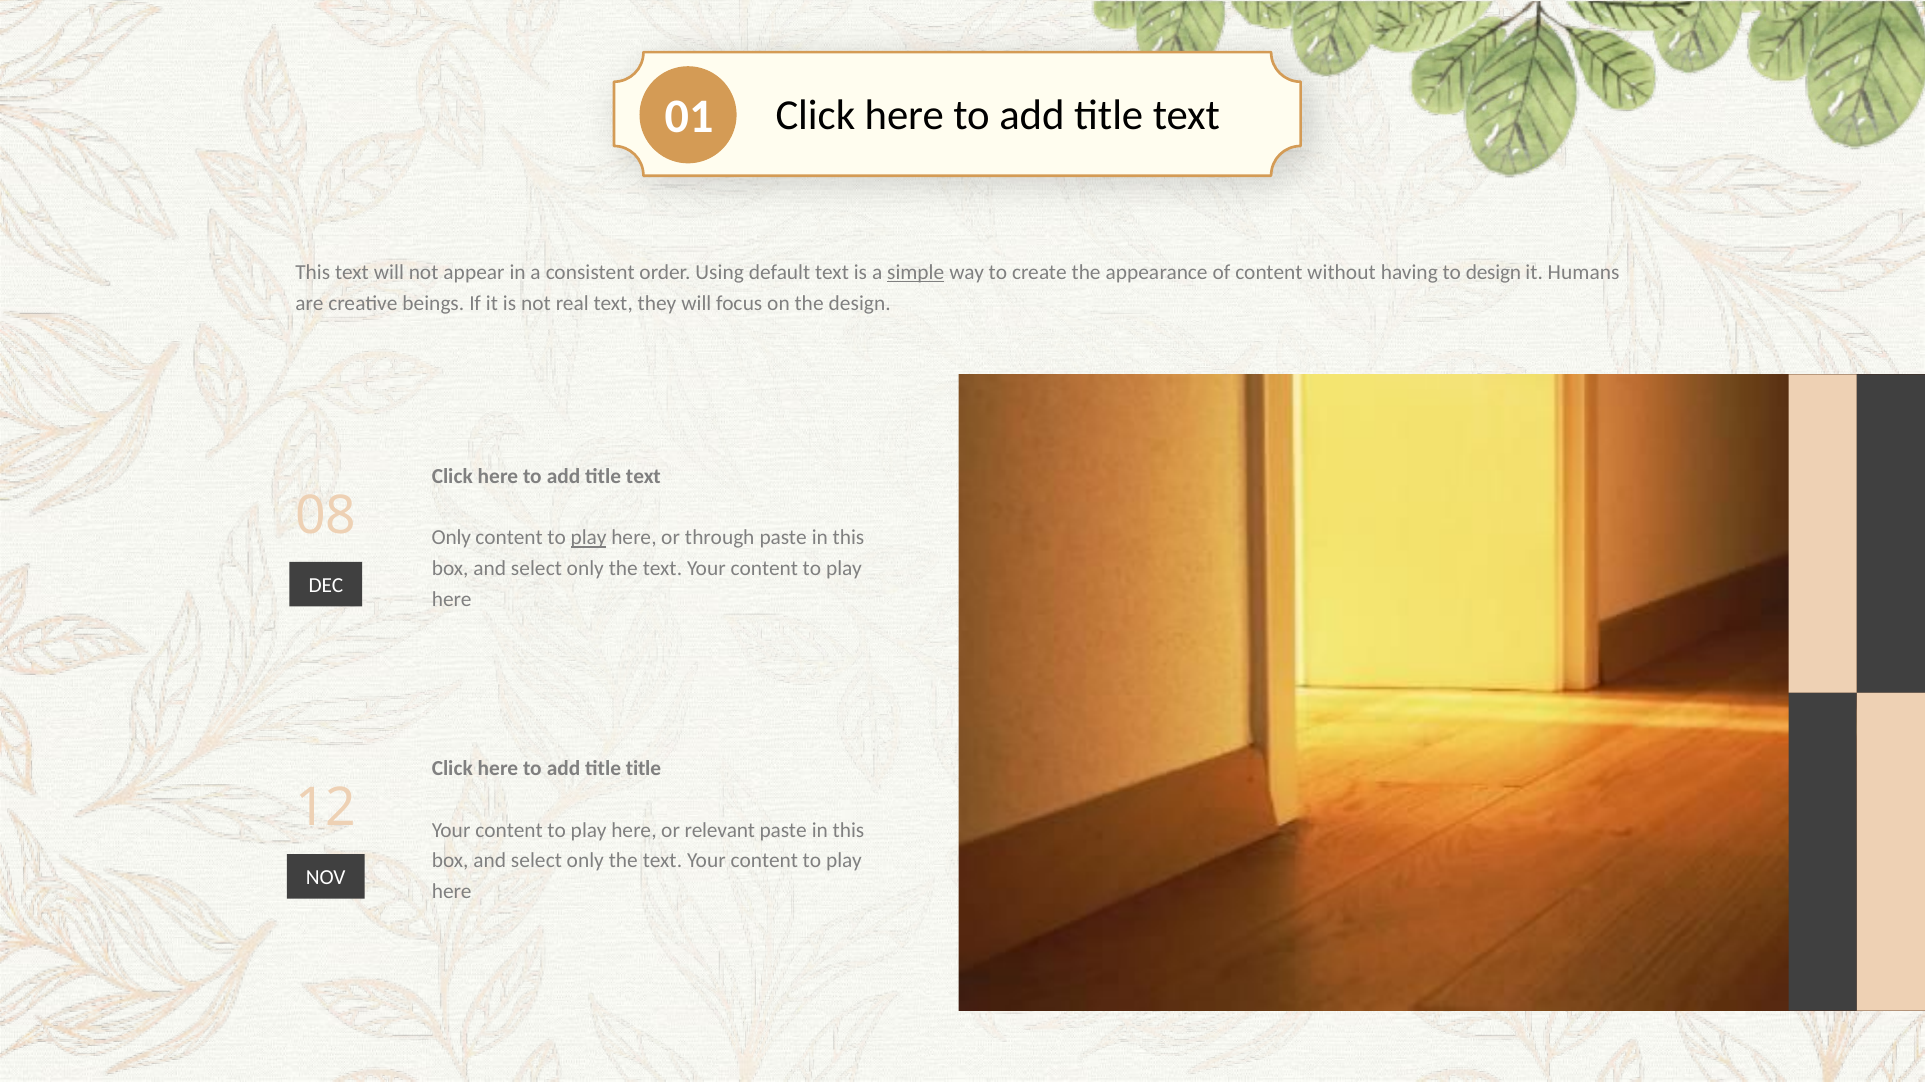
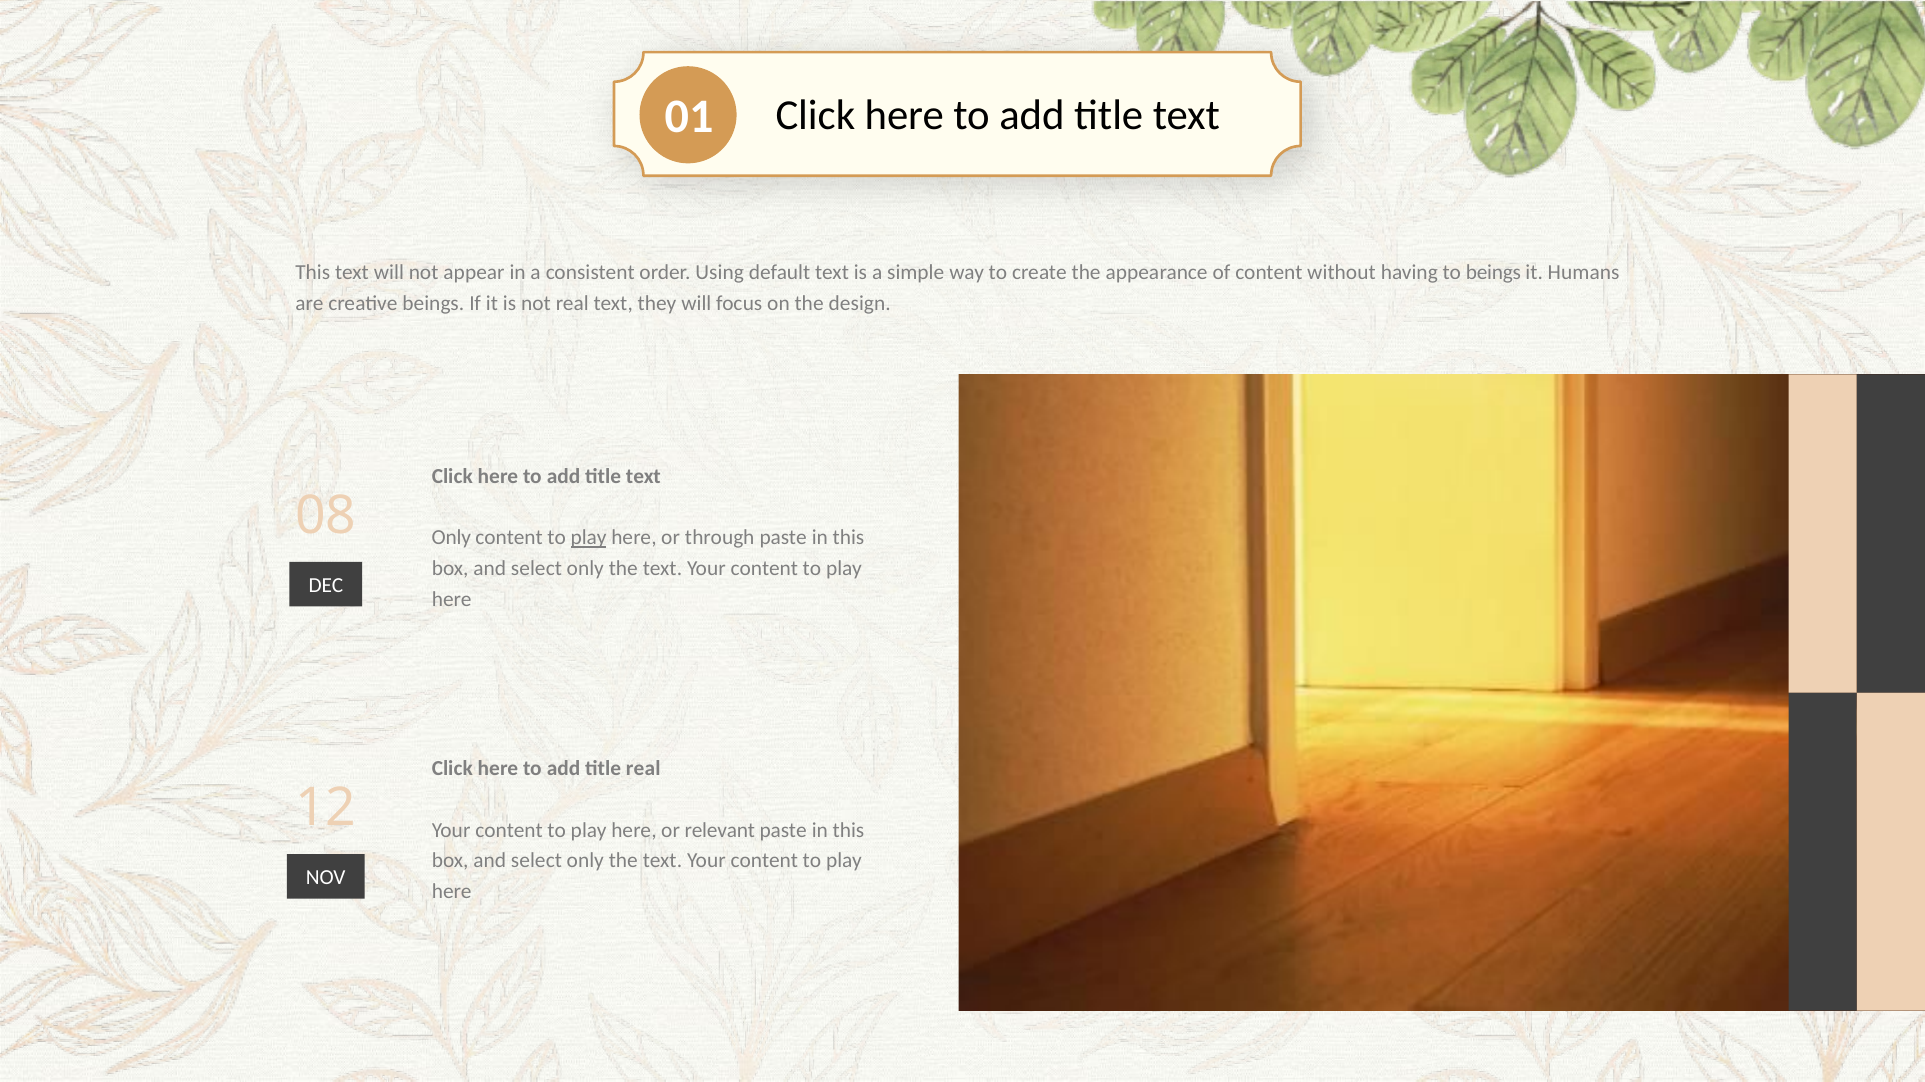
simple underline: present -> none (916, 273)
to design: design -> beings (1493, 273)
title title: title -> real (643, 769)
